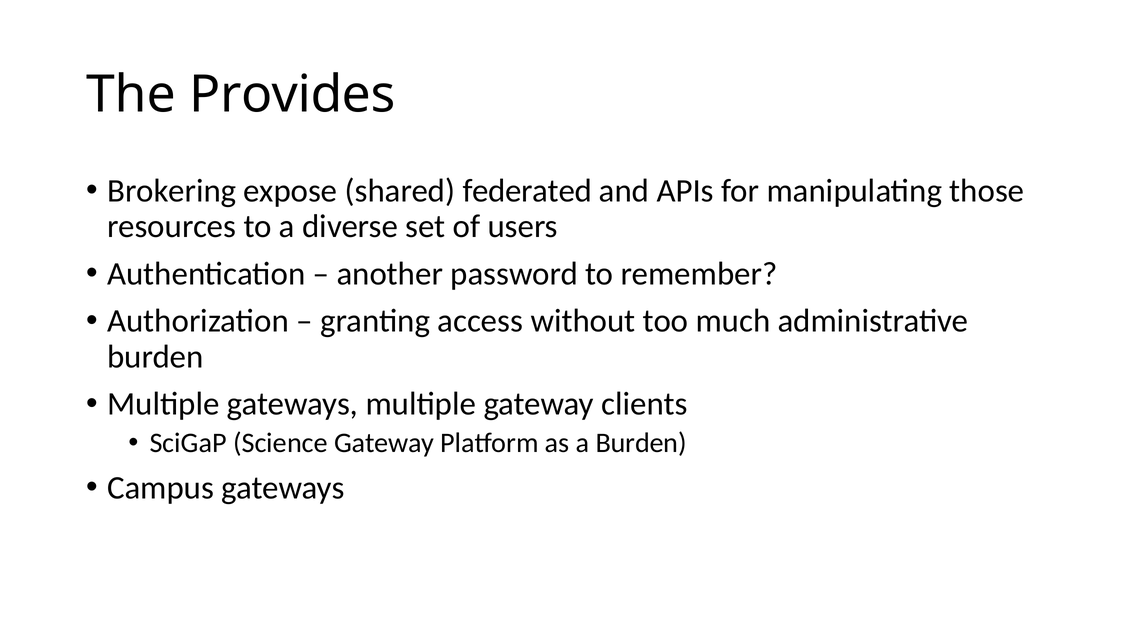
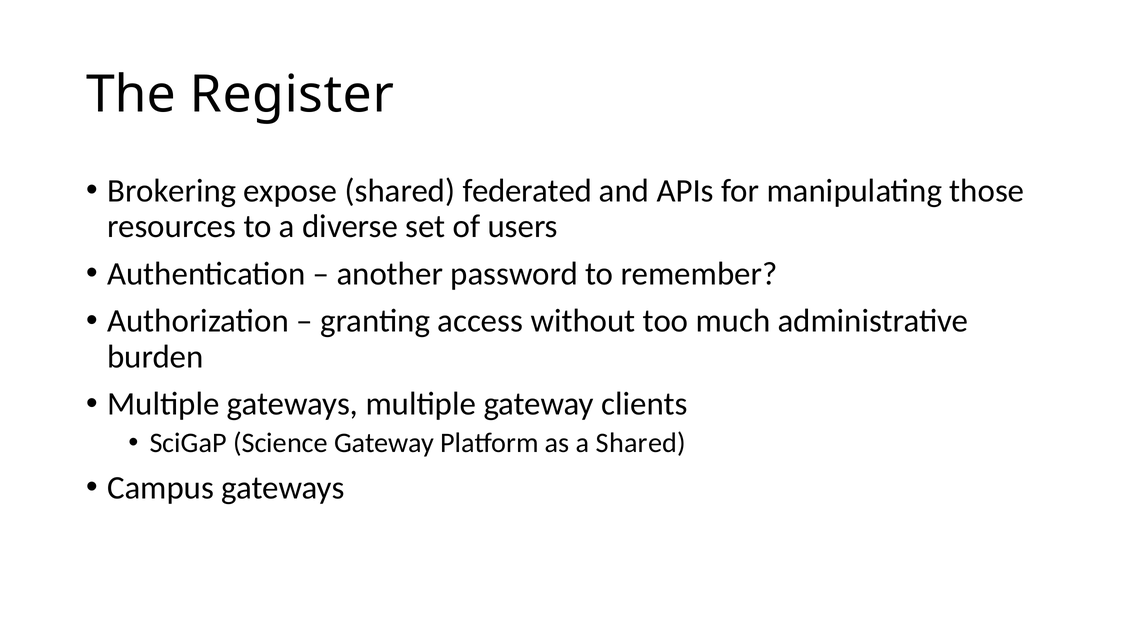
Provides: Provides -> Register (292, 95)
a Burden: Burden -> Shared (641, 443)
